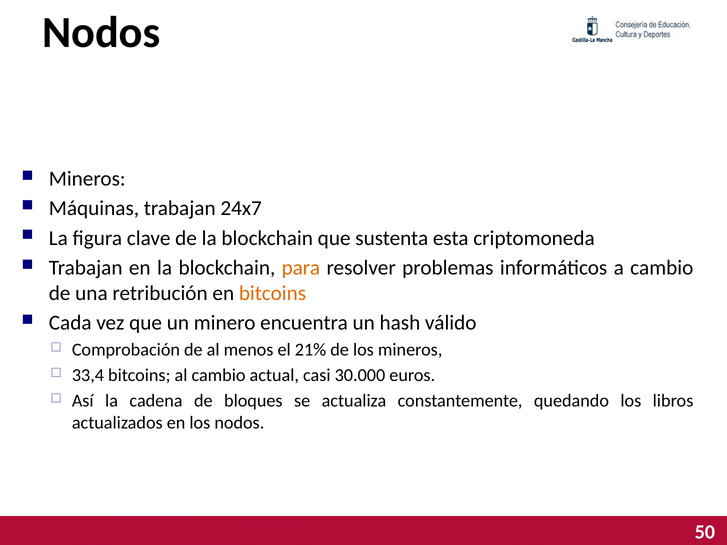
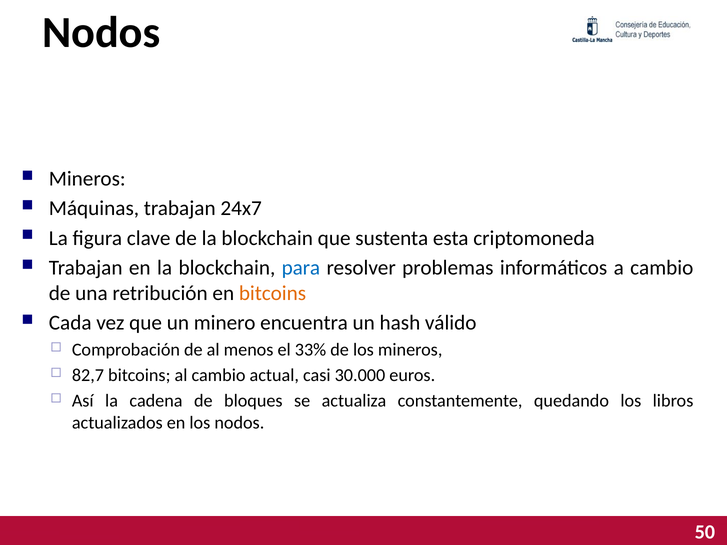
para colour: orange -> blue (301, 268)
21%: 21% -> 33% (311, 350)
33,4: 33,4 -> 82,7 (88, 376)
